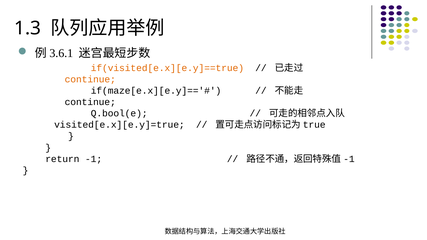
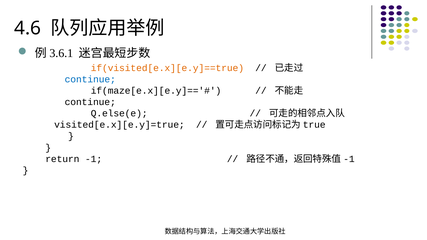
1.3: 1.3 -> 4.6 (28, 28)
continue colour: orange -> blue (90, 79)
Q.bool(e: Q.bool(e -> Q.else(e (119, 114)
